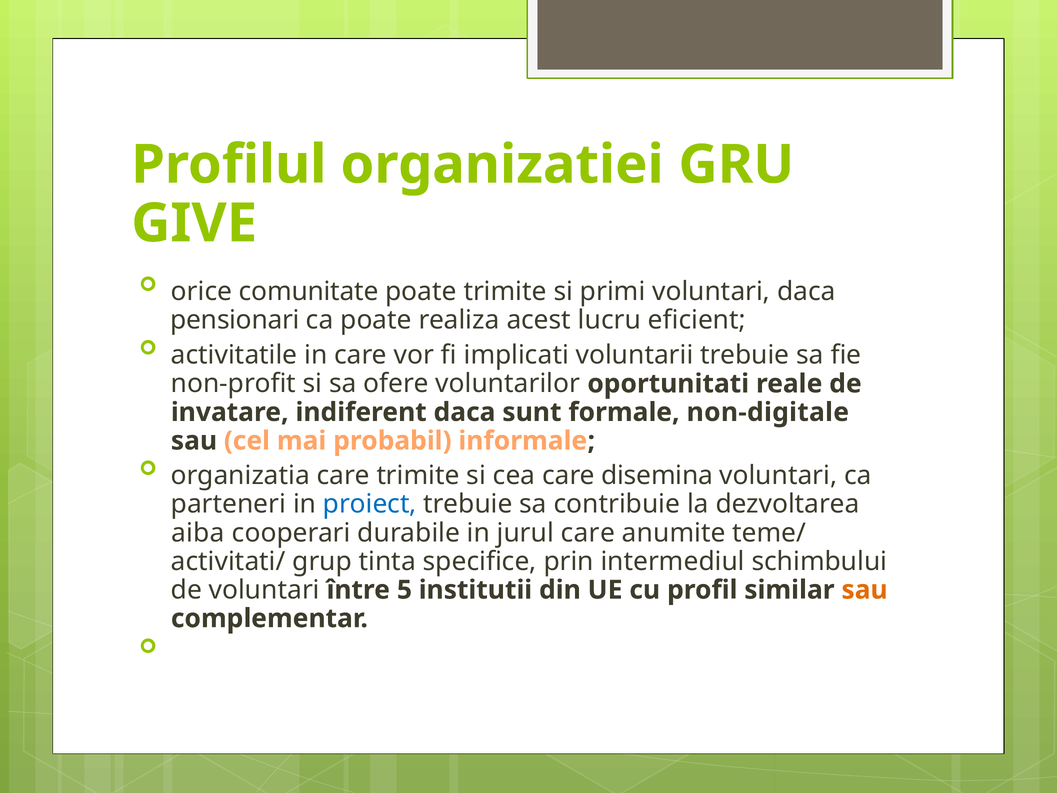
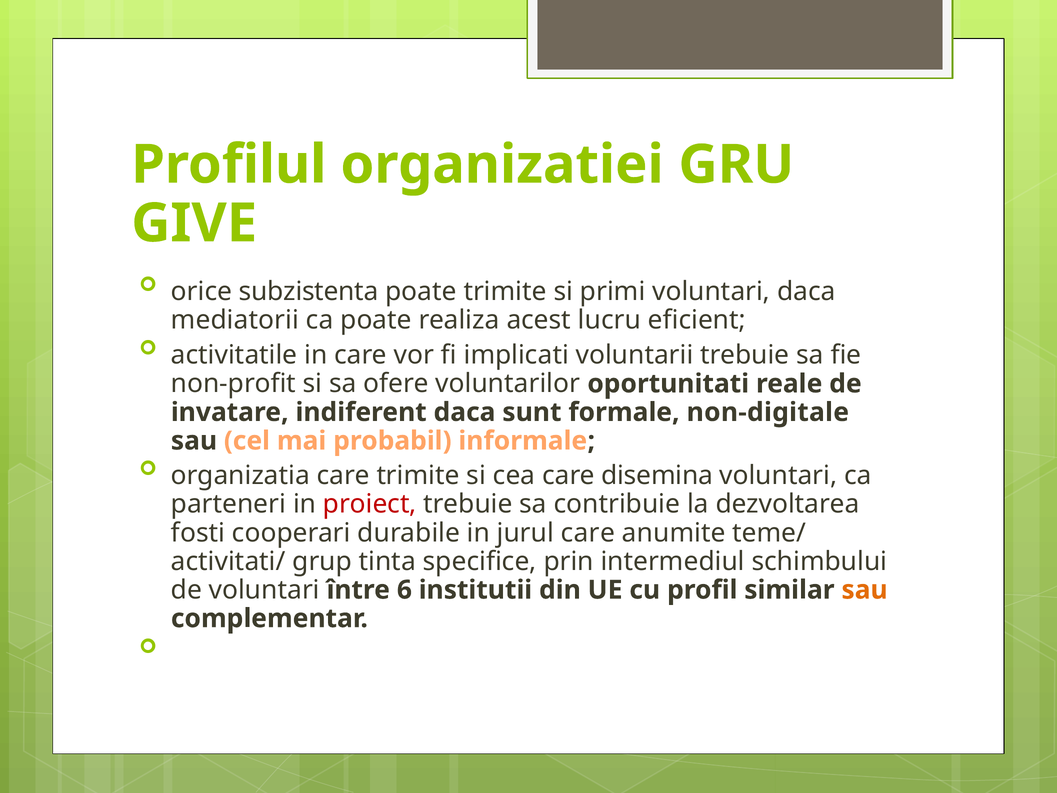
comunitate: comunitate -> subzistenta (309, 292)
pensionari: pensionari -> mediatorii (235, 320)
proiect colour: blue -> red (370, 504)
aiba: aiba -> fosti (198, 533)
5: 5 -> 6 (404, 590)
